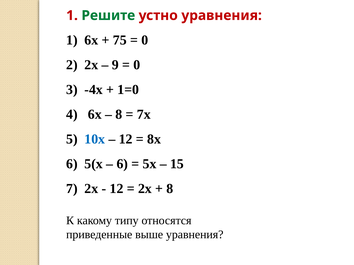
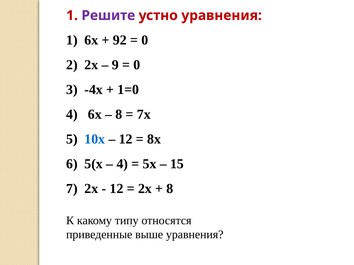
Решите colour: green -> purple (108, 15)
75: 75 -> 92 (120, 40)
6: 6 -> 4 (122, 164)
